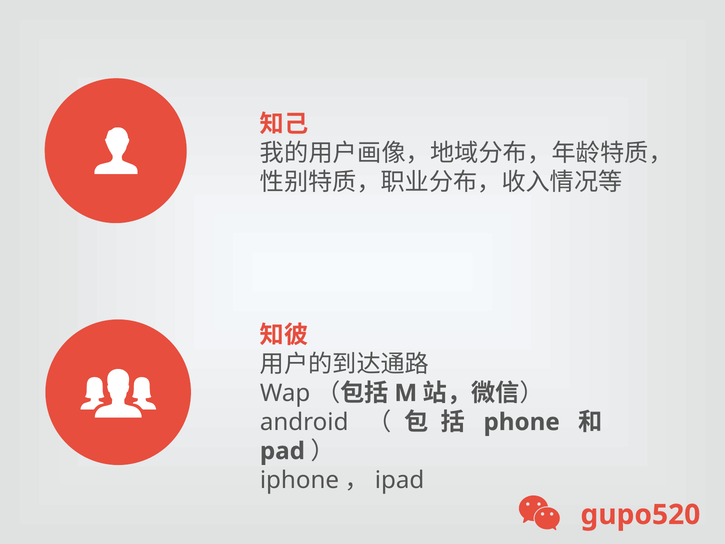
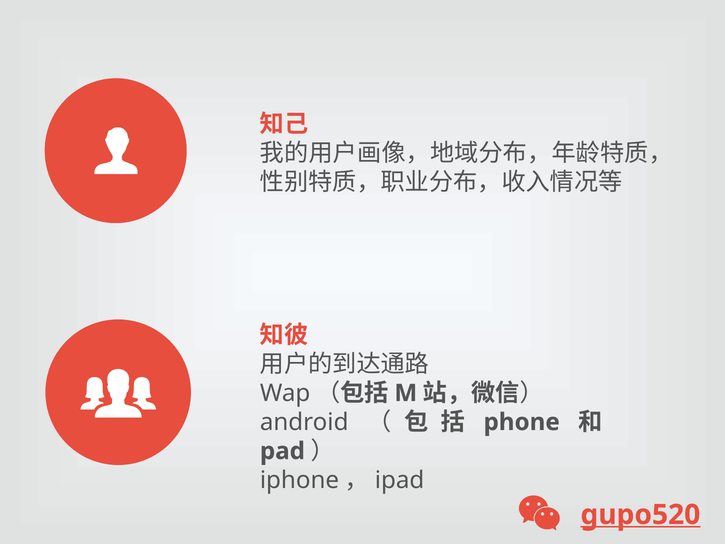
gupo520 underline: none -> present (640, 514)
